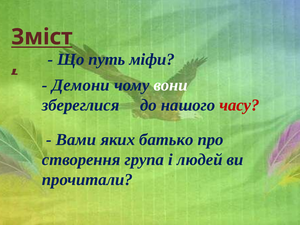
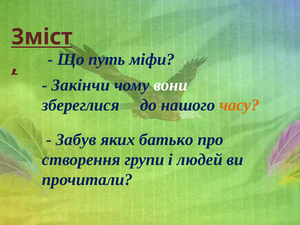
Демони: Демони -> Закінчи (81, 85)
часу colour: red -> orange (239, 105)
Вами: Вами -> Забув (76, 140)
група: група -> групи (144, 160)
